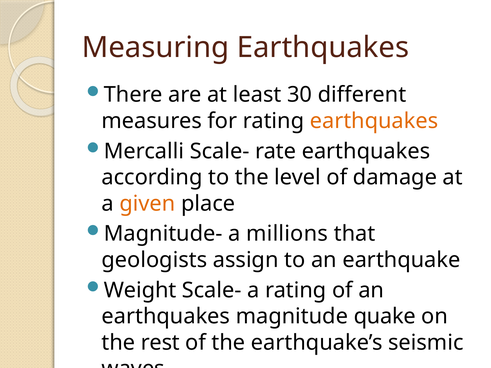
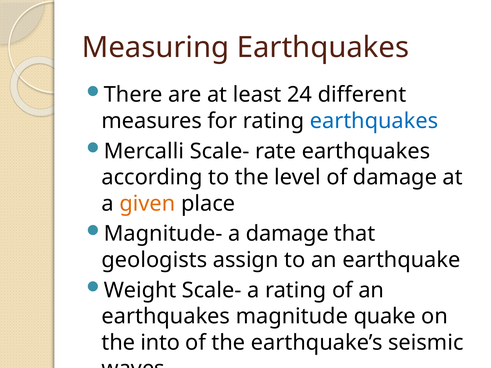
30: 30 -> 24 (300, 95)
earthquakes colour: orange -> blue (374, 121)
a millions: millions -> damage (287, 234)
rest: rest -> into (160, 343)
